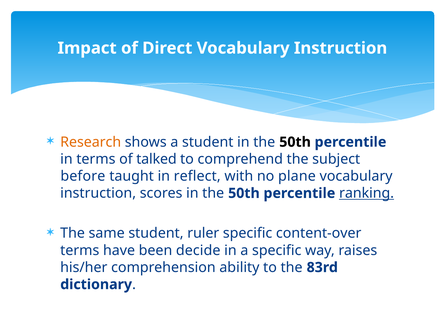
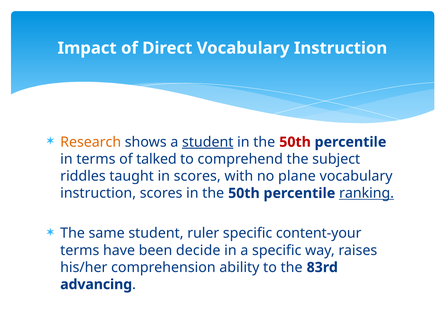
student underline: none -> present (208, 142)
50th colour: black -> red (295, 142)
before: before -> riddles (83, 176)
in reflect: reflect -> scores (197, 176)
content‐over: content‐over -> content‐your (319, 233)
dictionary: dictionary -> advancing (96, 284)
